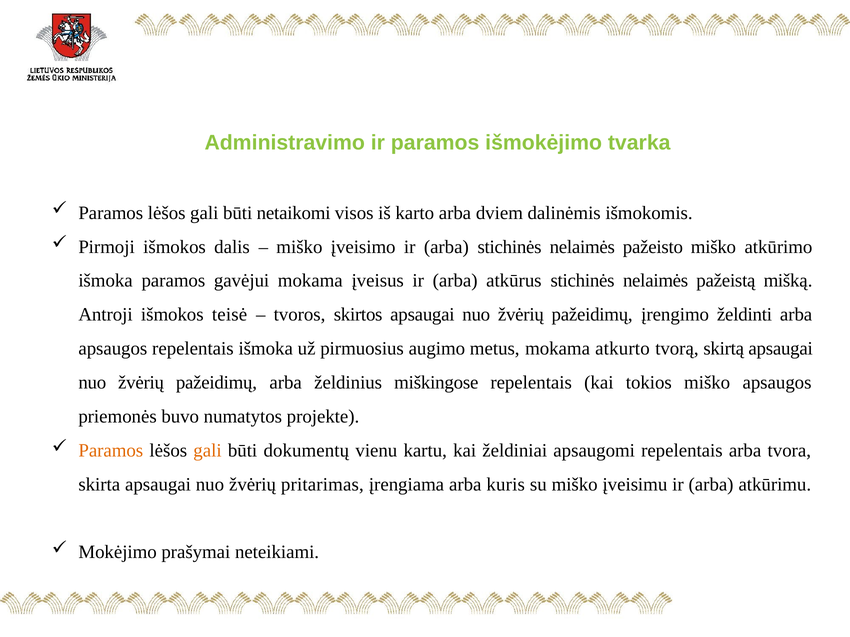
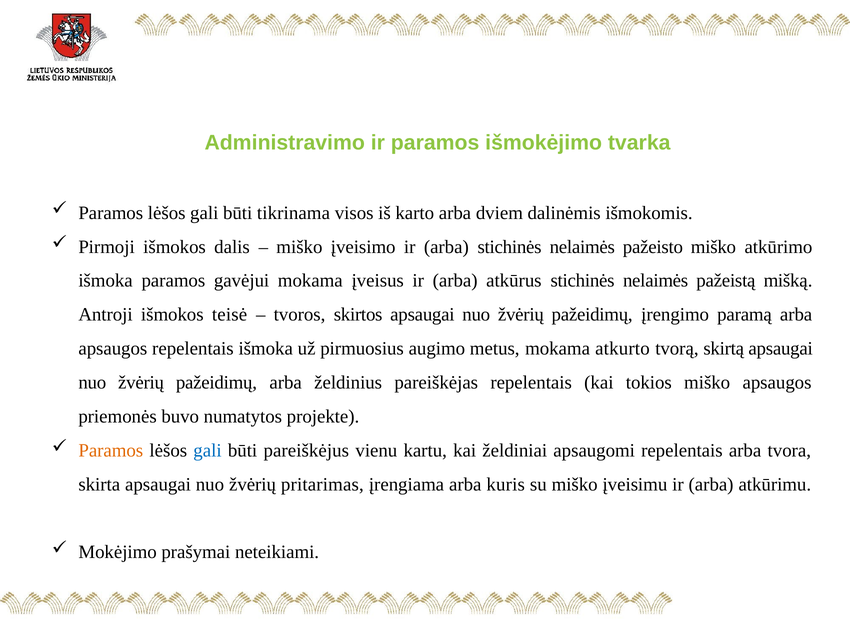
netaikomi: netaikomi -> tikrinama (293, 213)
želdinti: želdinti -> paramą (745, 315)
miškingose: miškingose -> pareiškėjas (436, 383)
gali colour: orange -> blue (208, 451)
dokumentų: dokumentų -> pareiškėjus (306, 451)
